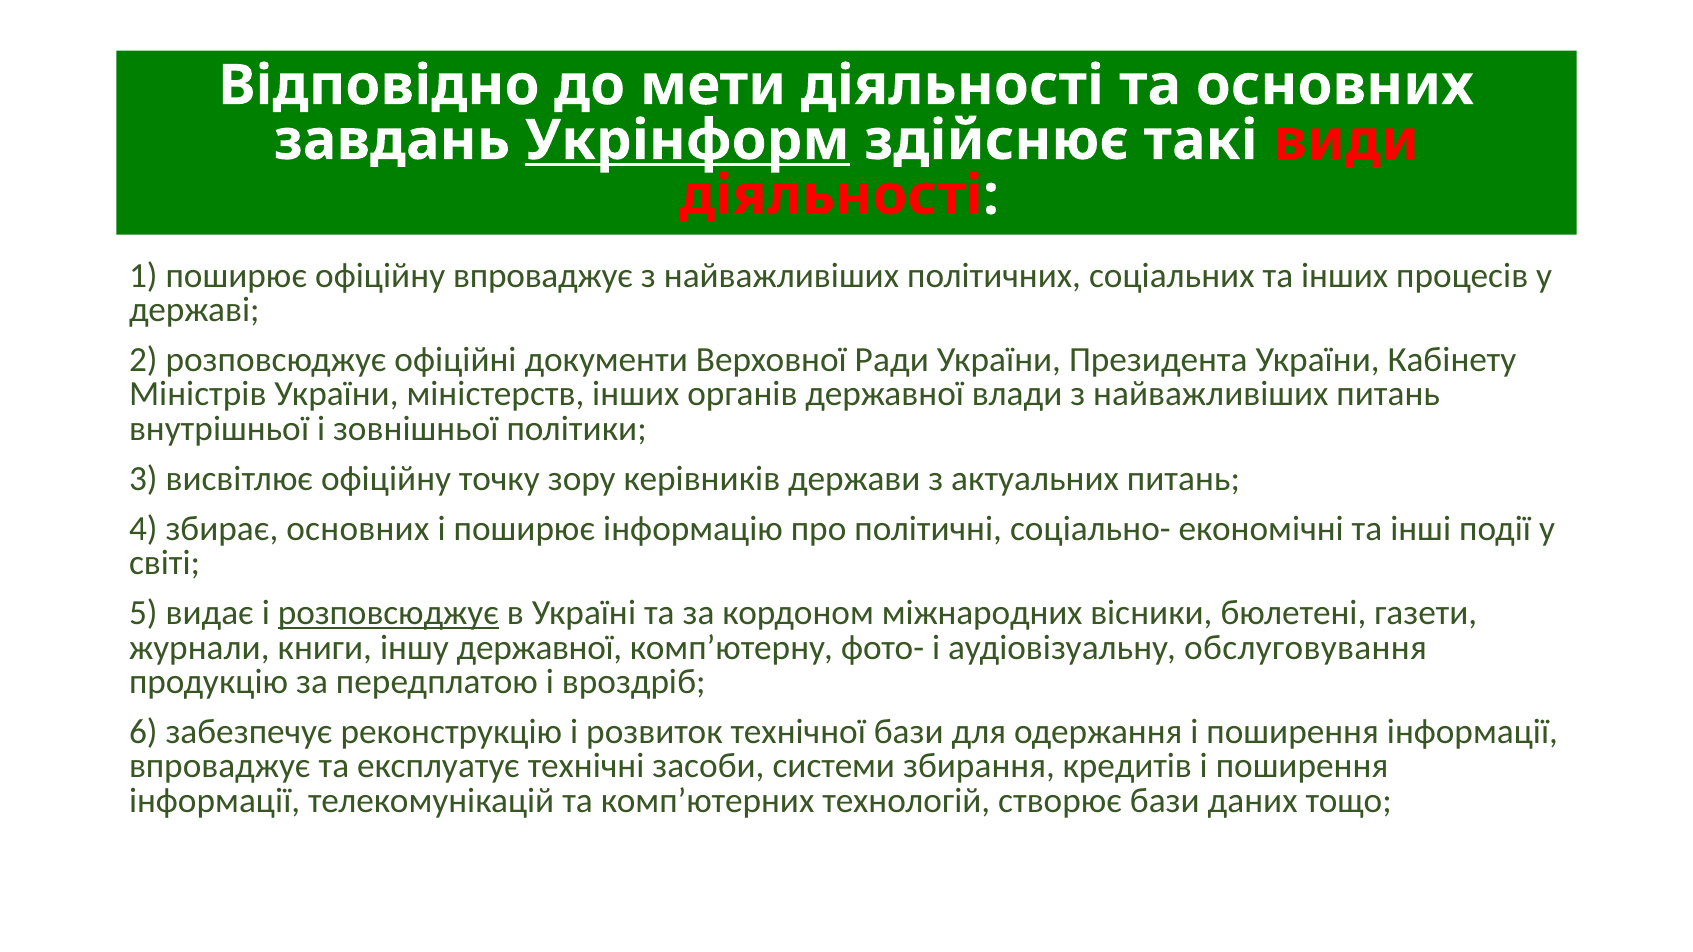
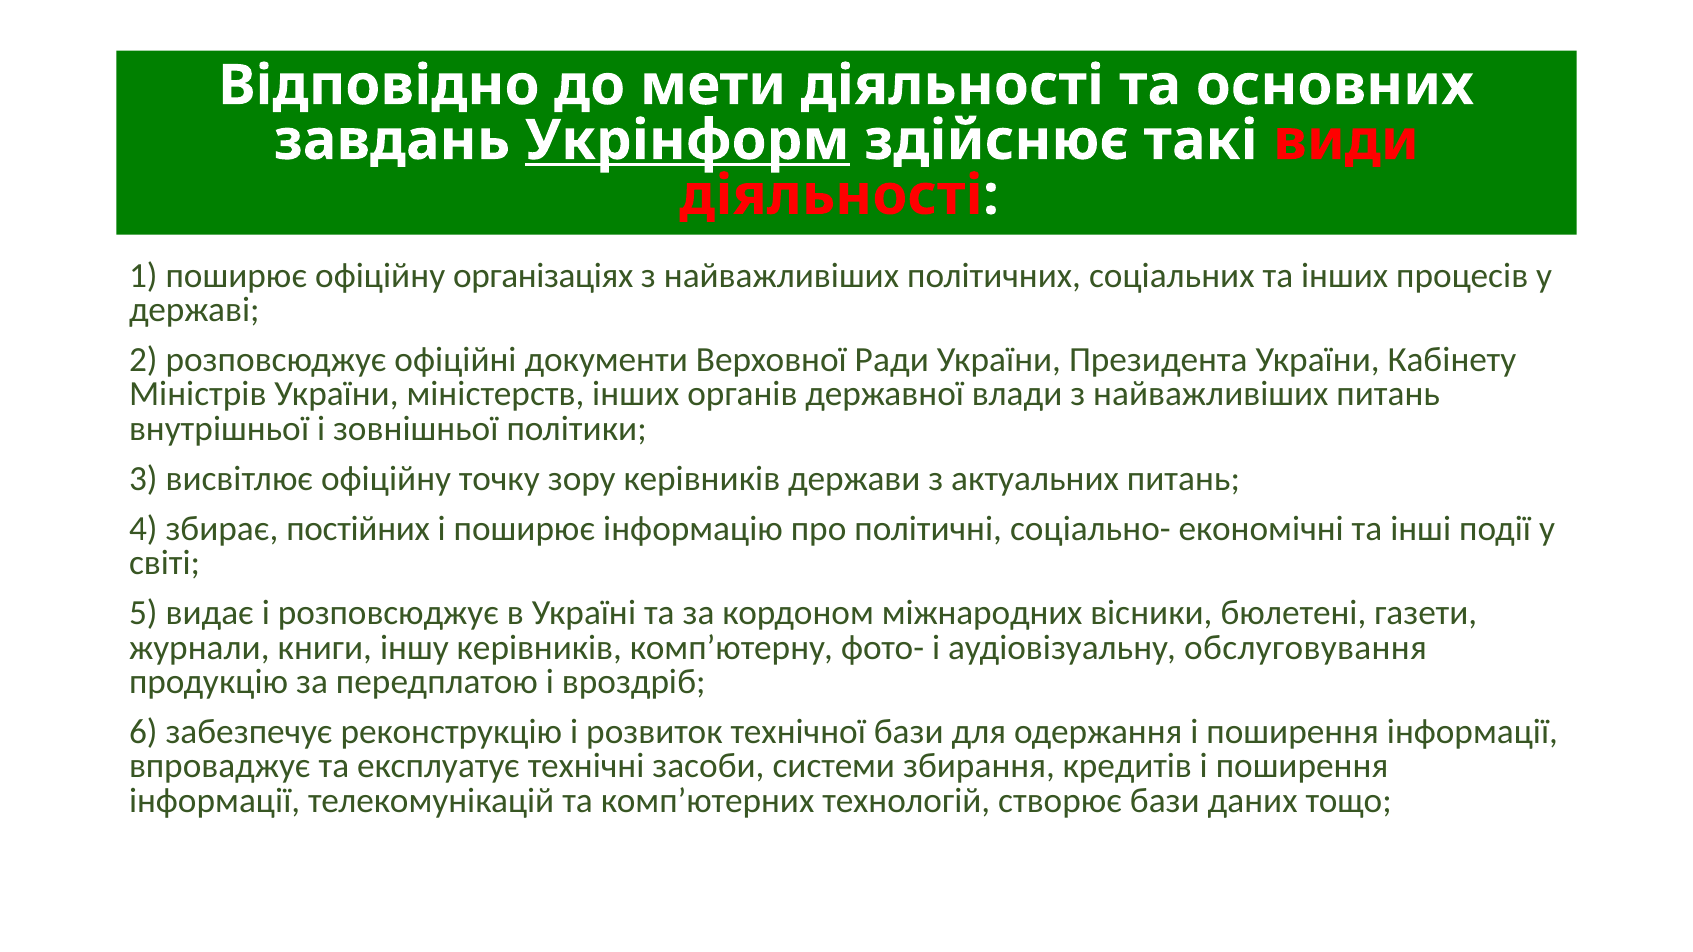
офіційну впроваджує: впроваджує -> організаціях (543, 276)
збирає основних: основних -> постійних (358, 529)
розповсюджує underline: present -> none (388, 613)
іншу державної: державної -> керівників (539, 648)
